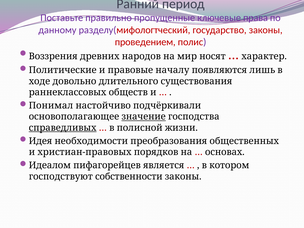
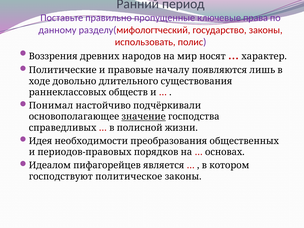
проведением: проведением -> использовать (145, 42)
справедливых underline: present -> none (63, 128)
христиан-правовых: христиан-правовых -> периодов-правовых (84, 152)
собственности: собственности -> политическое (129, 176)
